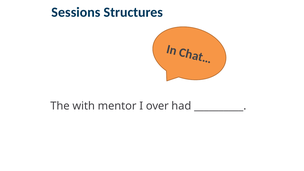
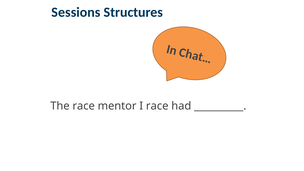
The with: with -> race (84, 106)
I over: over -> race (157, 106)
